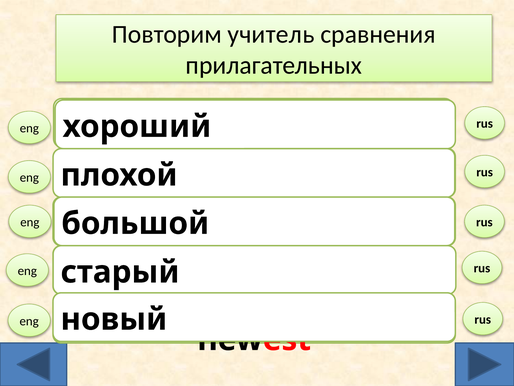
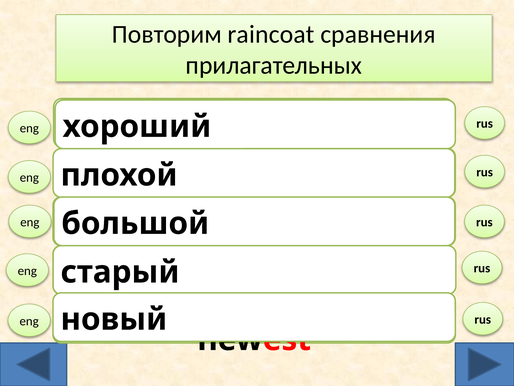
учитель: учитель -> raincoat (271, 34)
